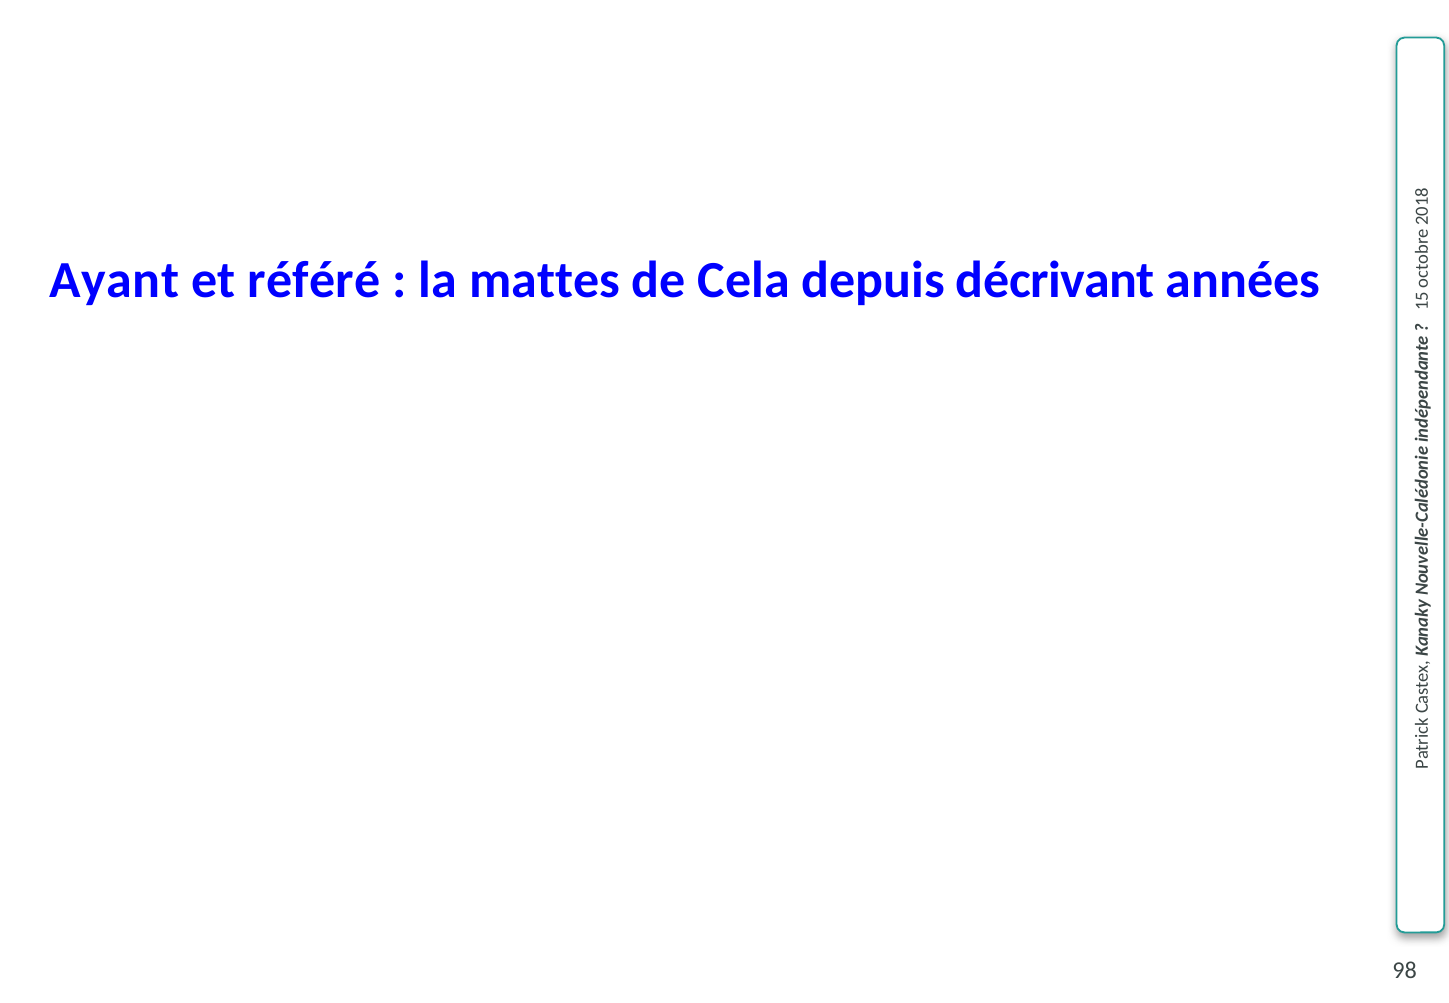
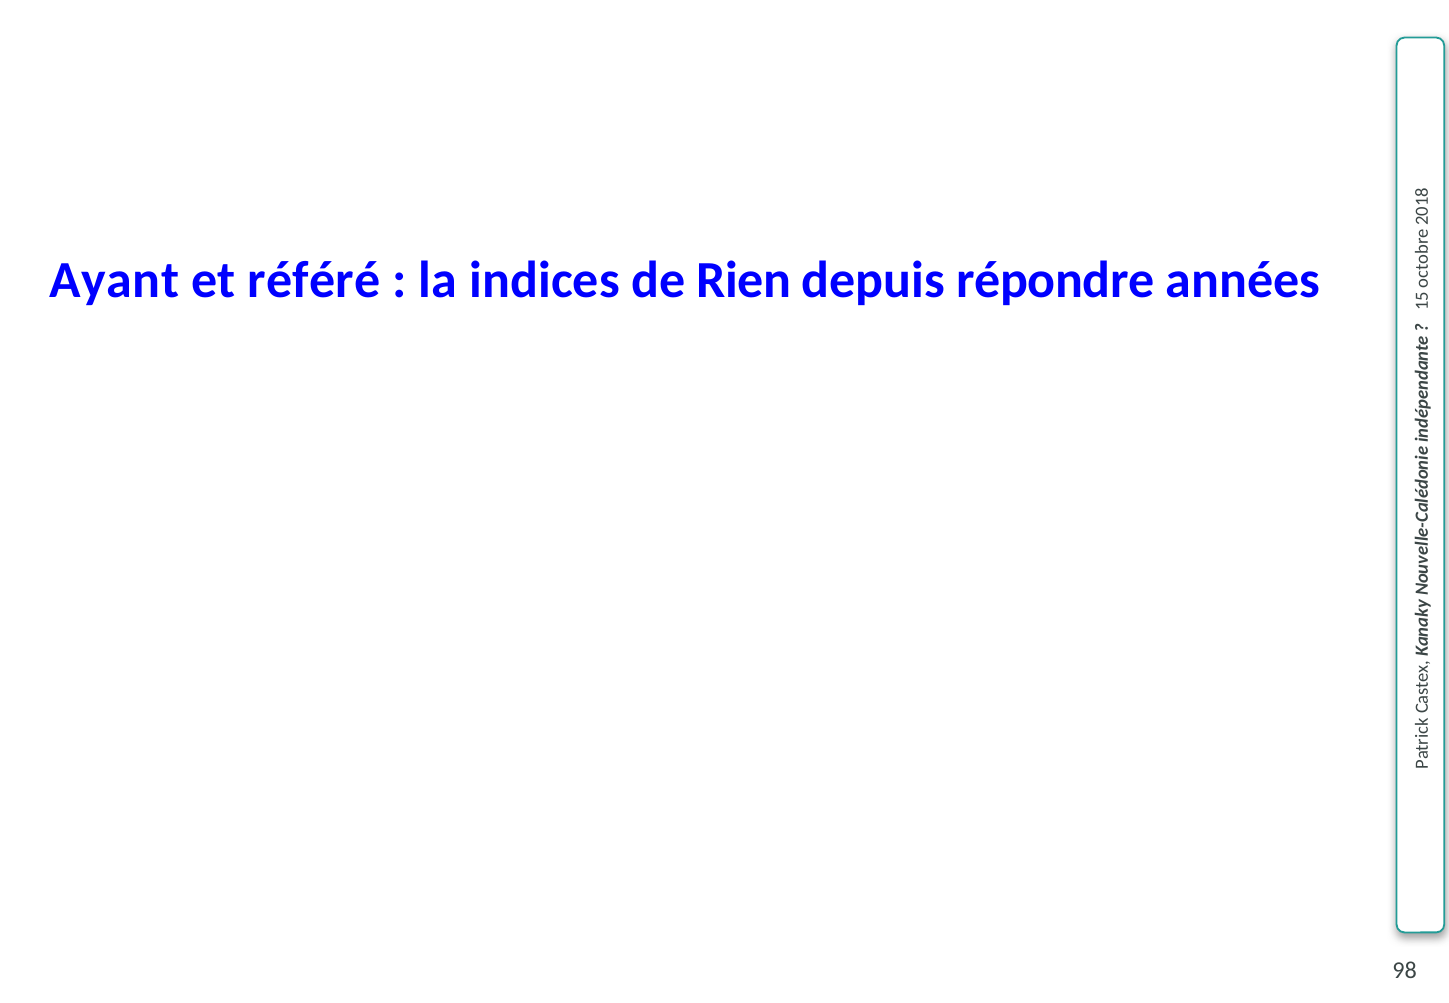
mattes: mattes -> indices (545, 280)
Cela: Cela -> Rien (744, 280)
décrivant: décrivant -> répondre (1055, 280)
